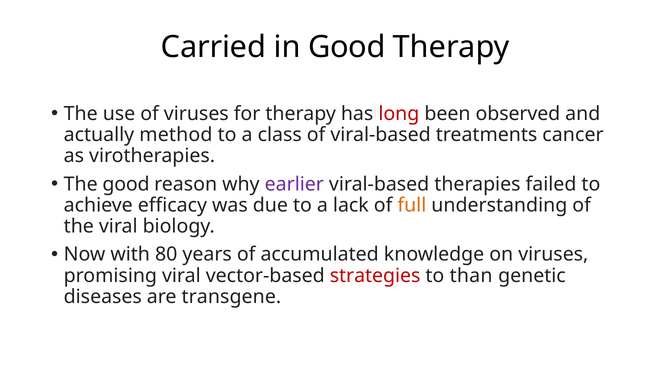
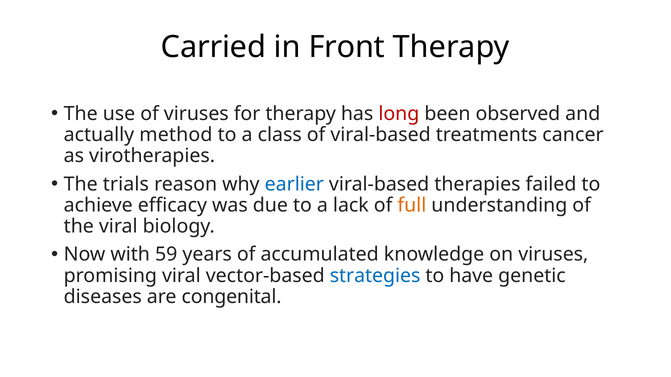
in Good: Good -> Front (347, 47)
The good: good -> trials (126, 184)
earlier colour: purple -> blue (294, 184)
80: 80 -> 59 (166, 255)
strategies colour: red -> blue (375, 276)
than: than -> have (471, 276)
transgene: transgene -> congenital (232, 297)
